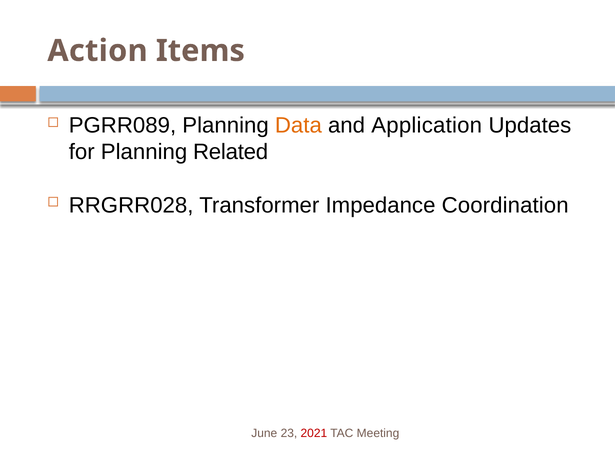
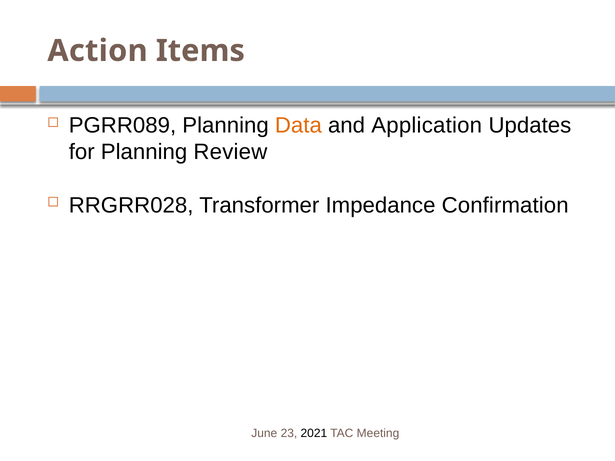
Related: Related -> Review (230, 152)
Coordination: Coordination -> Confirmation (505, 205)
2021 colour: red -> black (314, 433)
